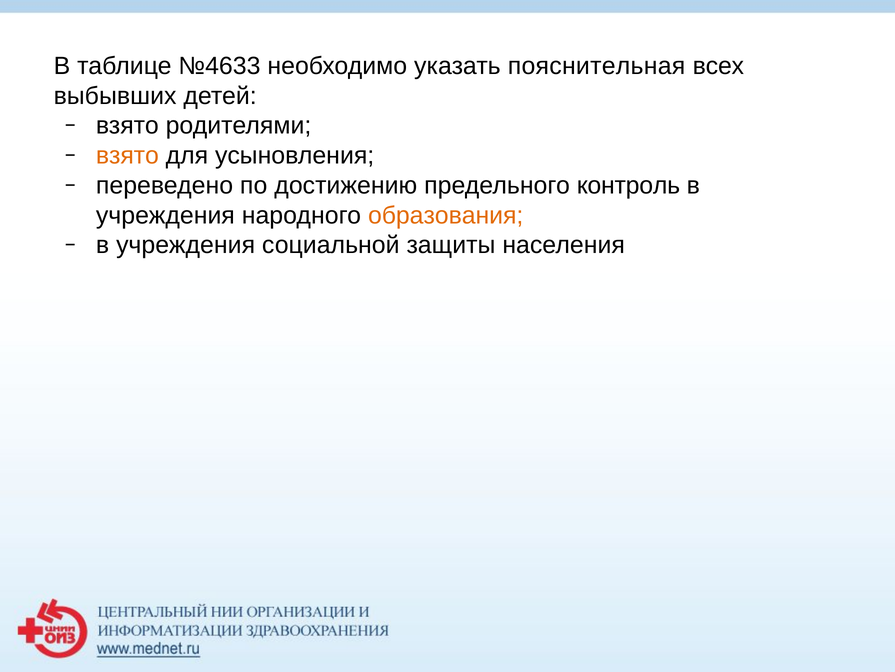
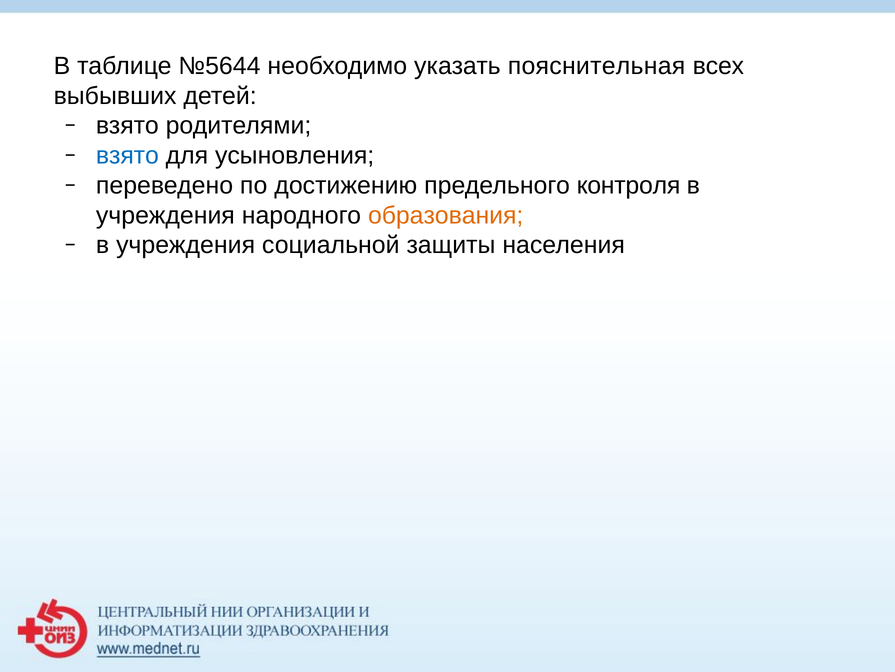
№4633: №4633 -> №5644 (219, 66)
взято colour: orange -> blue (127, 155)
контроль: контроль -> контроля (628, 185)
